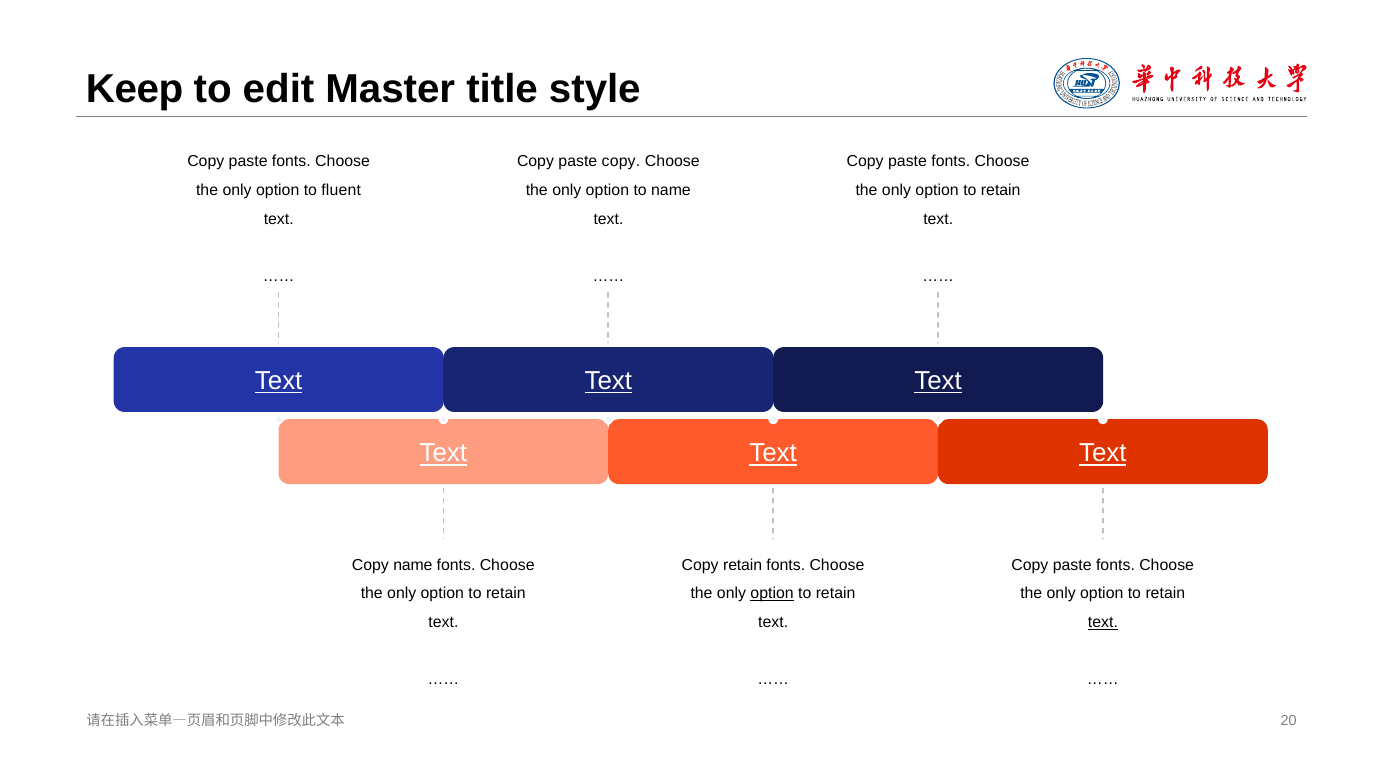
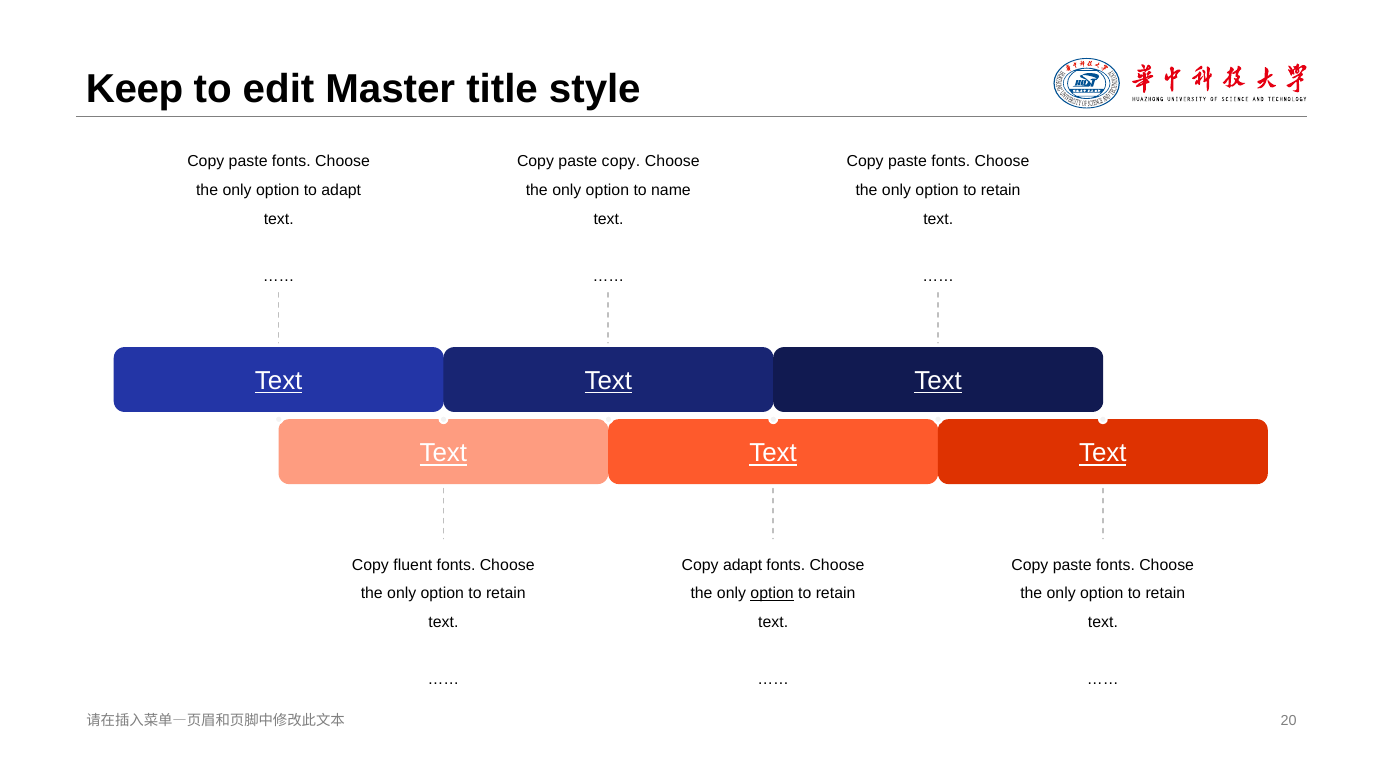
to fluent: fluent -> adapt (341, 190)
Copy name: name -> fluent (413, 565)
Copy retain: retain -> adapt (743, 565)
text underline: present -> none (1103, 622)
